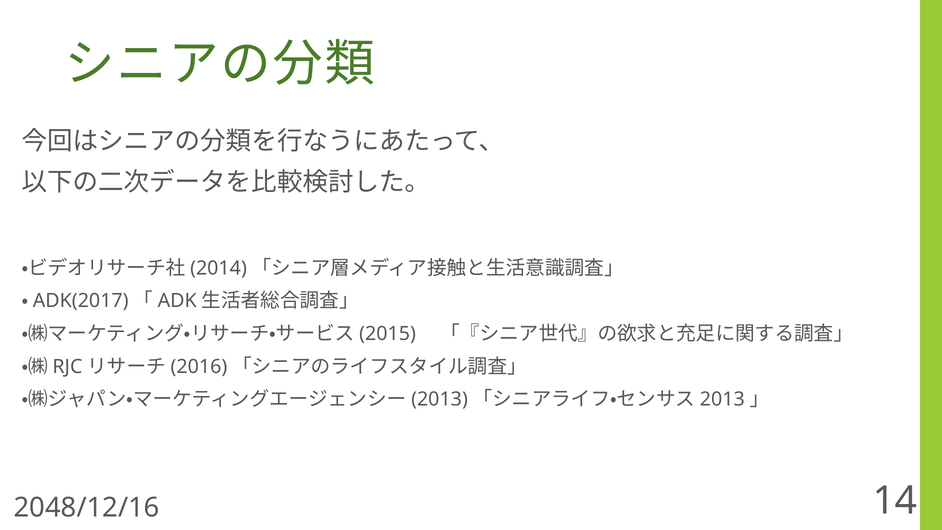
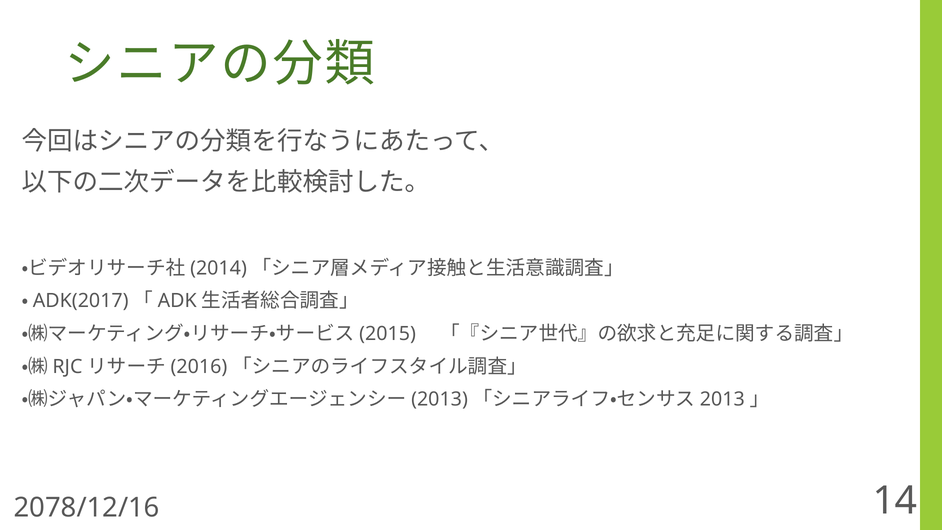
2048/12/16: 2048/12/16 -> 2078/12/16 (87, 508)
